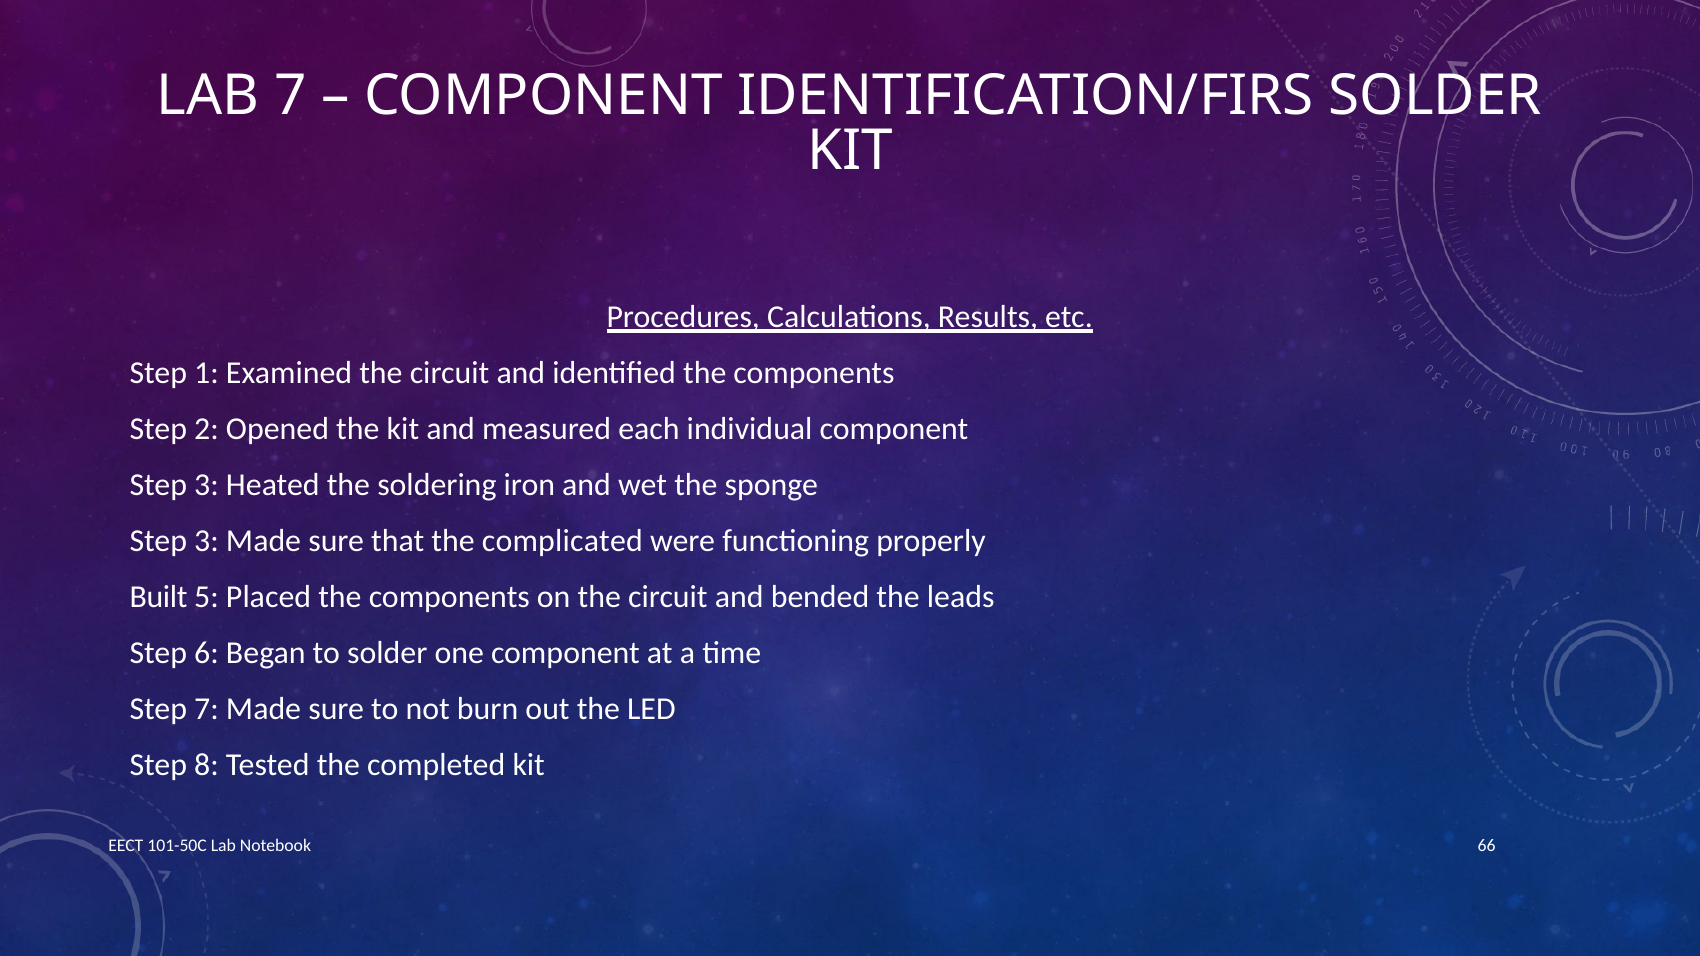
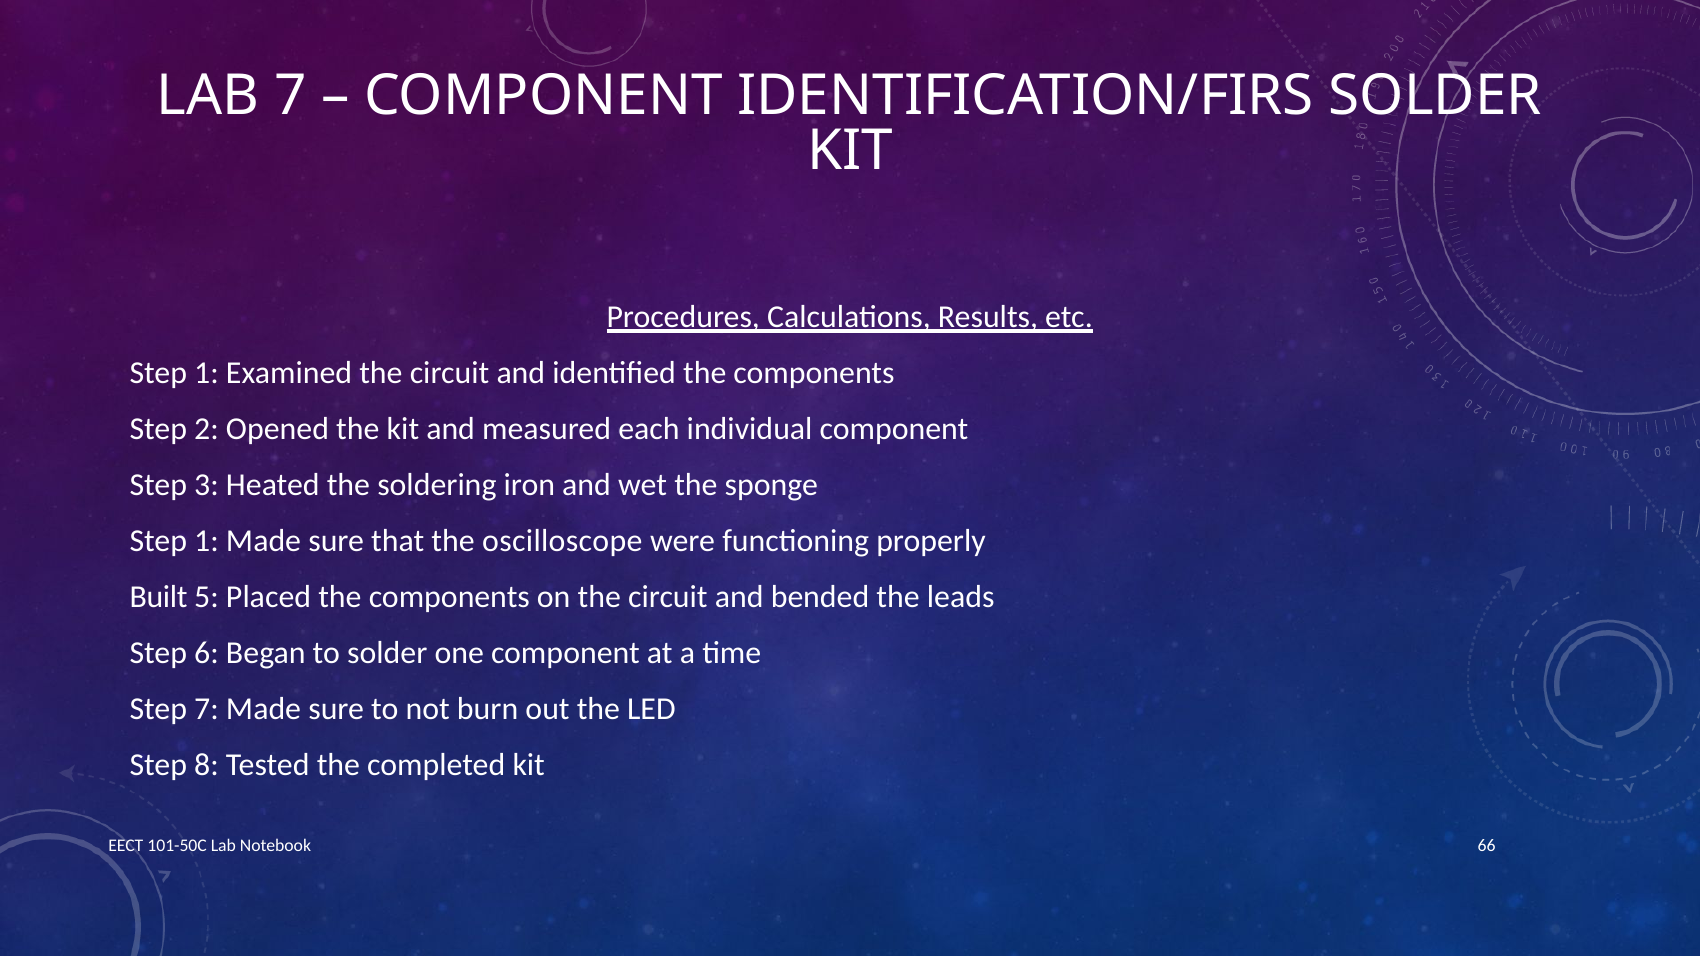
3: 3 -> 1 (207, 541)
complicated: complicated -> oscilloscope (562, 541)
